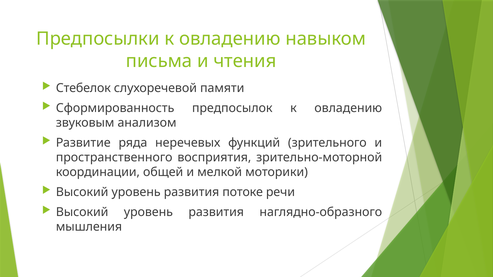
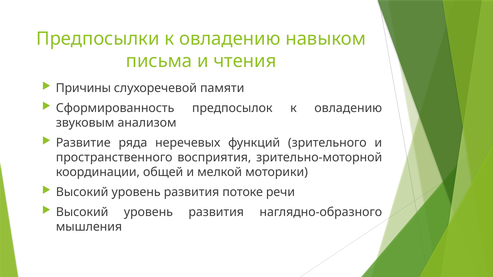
Стебелок: Стебелок -> Причины (83, 88)
